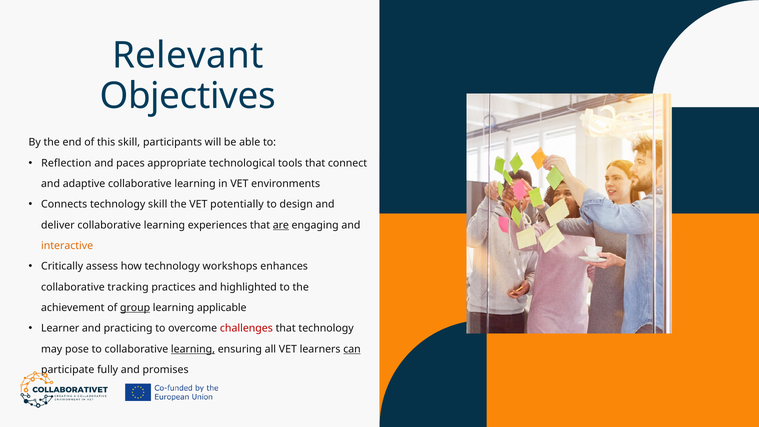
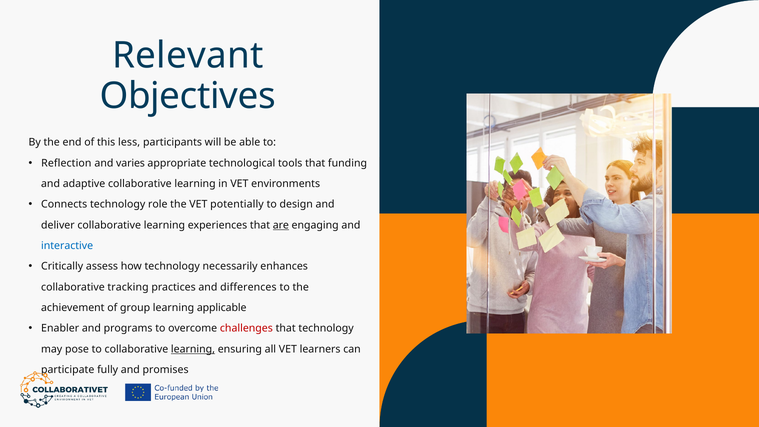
this skill: skill -> less (129, 142)
paces: paces -> varies (130, 163)
connect: connect -> funding (348, 163)
technology skill: skill -> role (158, 204)
interactive colour: orange -> blue (67, 246)
workshops: workshops -> necessarily (230, 266)
highlighted: highlighted -> differences (248, 287)
group underline: present -> none (135, 308)
Learner: Learner -> Enabler (60, 328)
practicing: practicing -> programs (128, 328)
can underline: present -> none (352, 349)
